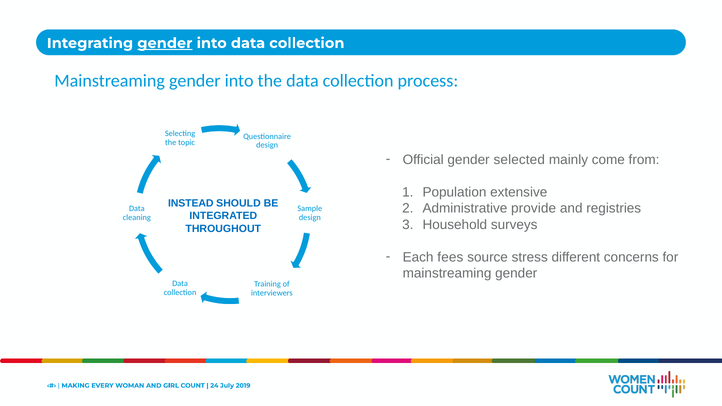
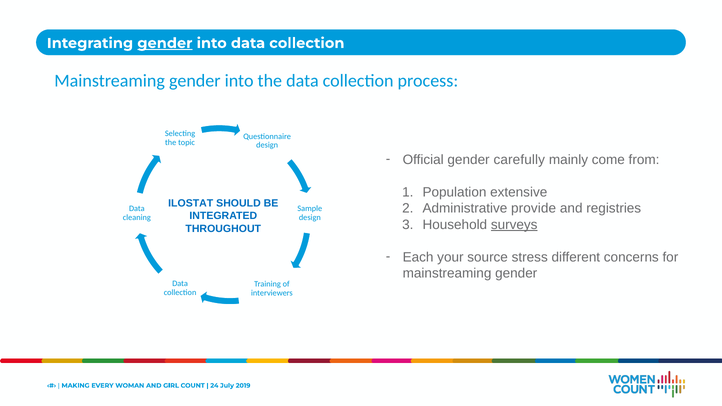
selected: selected -> carefully (519, 160)
INSTEAD: INSTEAD -> ILOSTAT (191, 203)
surveys underline: none -> present (514, 225)
fees: fees -> your (450, 257)
